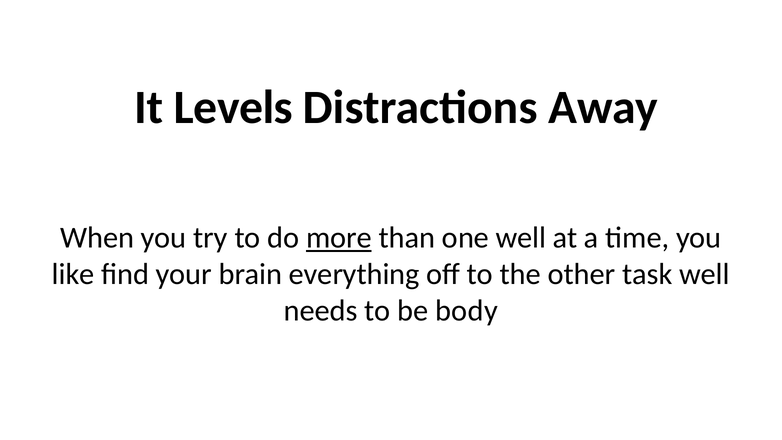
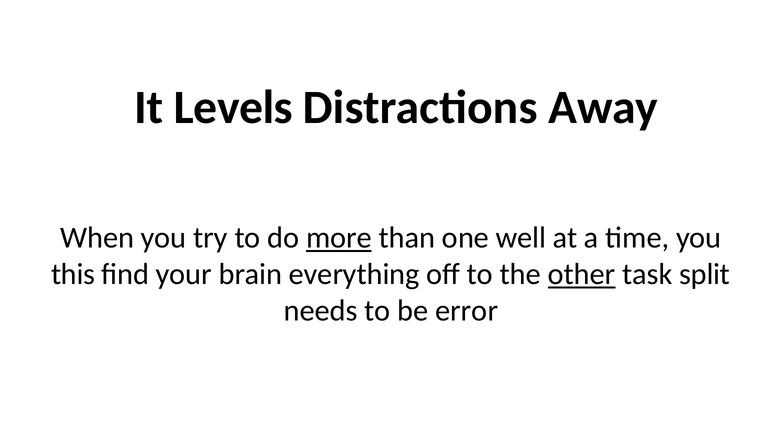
like: like -> this (73, 274)
other underline: none -> present (582, 274)
task well: well -> split (705, 274)
body: body -> error (467, 311)
